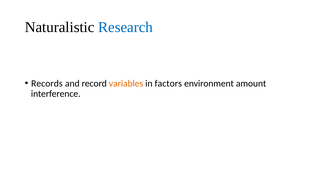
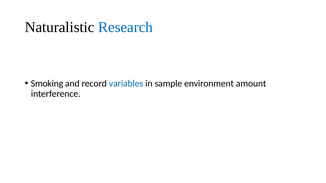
Records: Records -> Smoking (47, 84)
variables colour: orange -> blue (126, 84)
factors: factors -> sample (168, 84)
